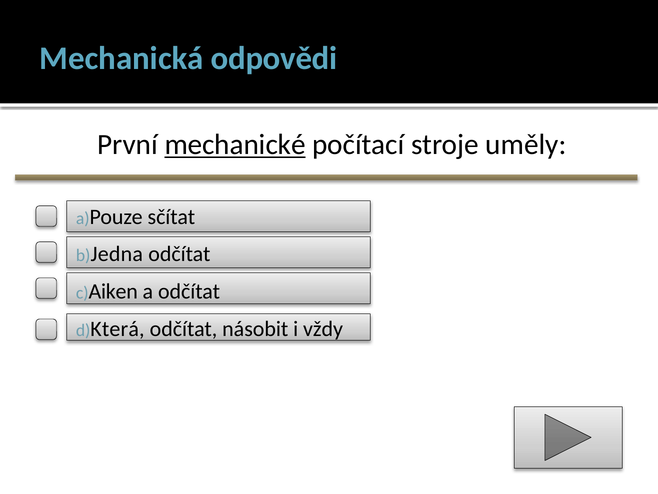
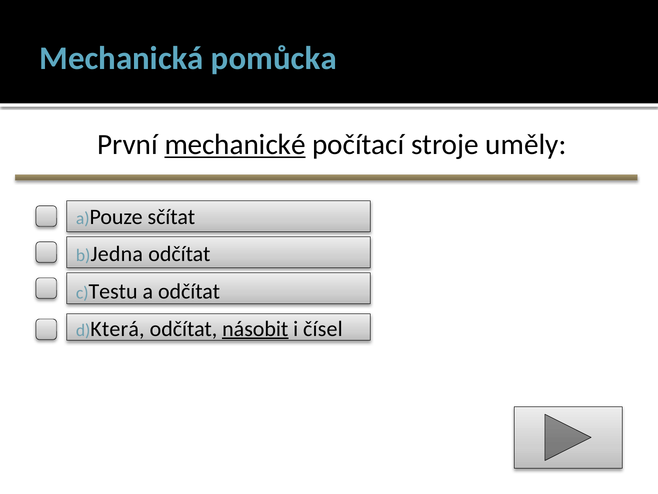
odpovědi: odpovědi -> pomůcka (274, 59)
Aiken: Aiken -> Testu (113, 291)
násobit underline: none -> present (255, 328)
vždy: vždy -> čísel (323, 328)
